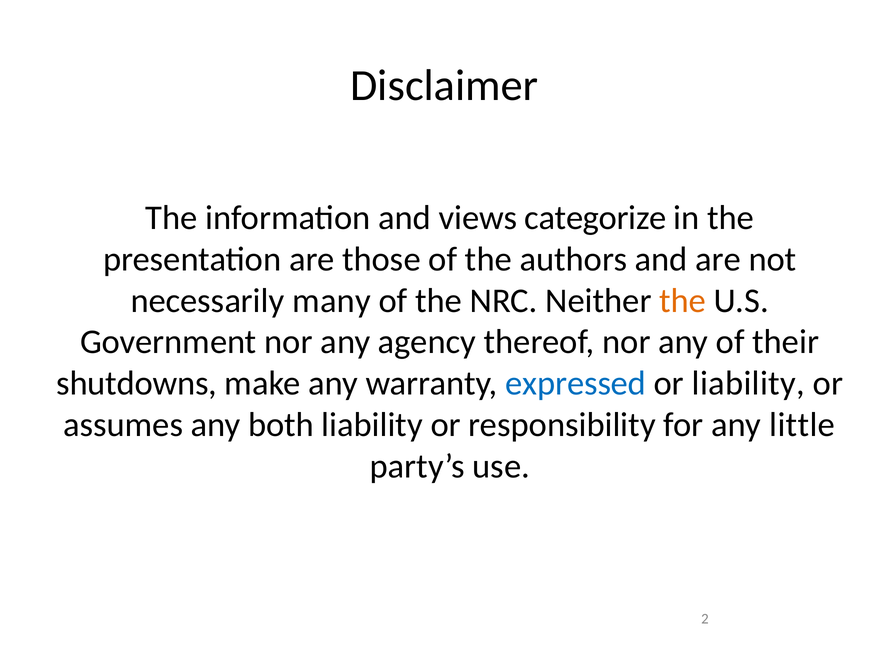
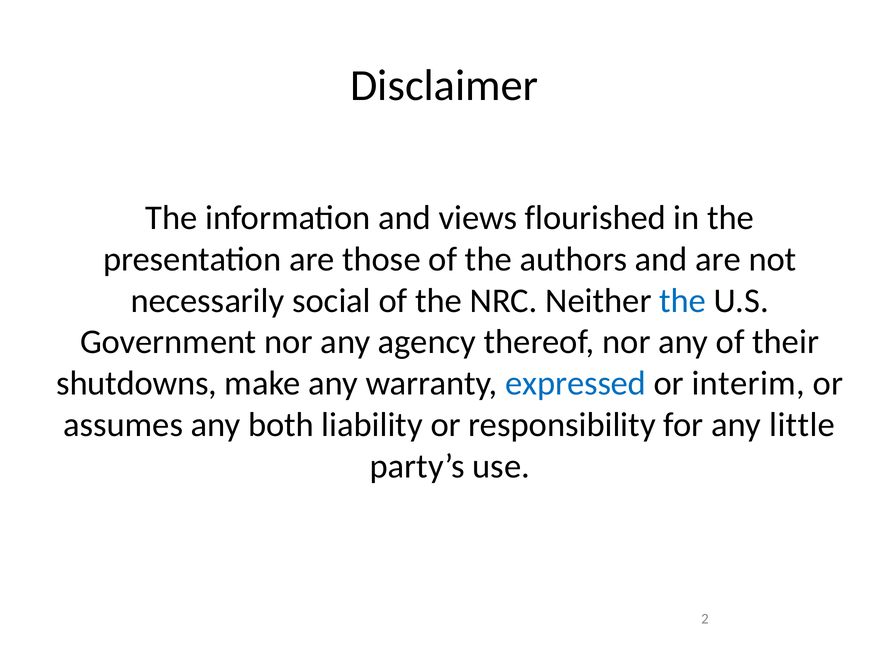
categorize: categorize -> flourished (595, 218)
many: many -> social (332, 301)
the colour: orange -> blue (683, 301)
or liability: liability -> interim (748, 383)
